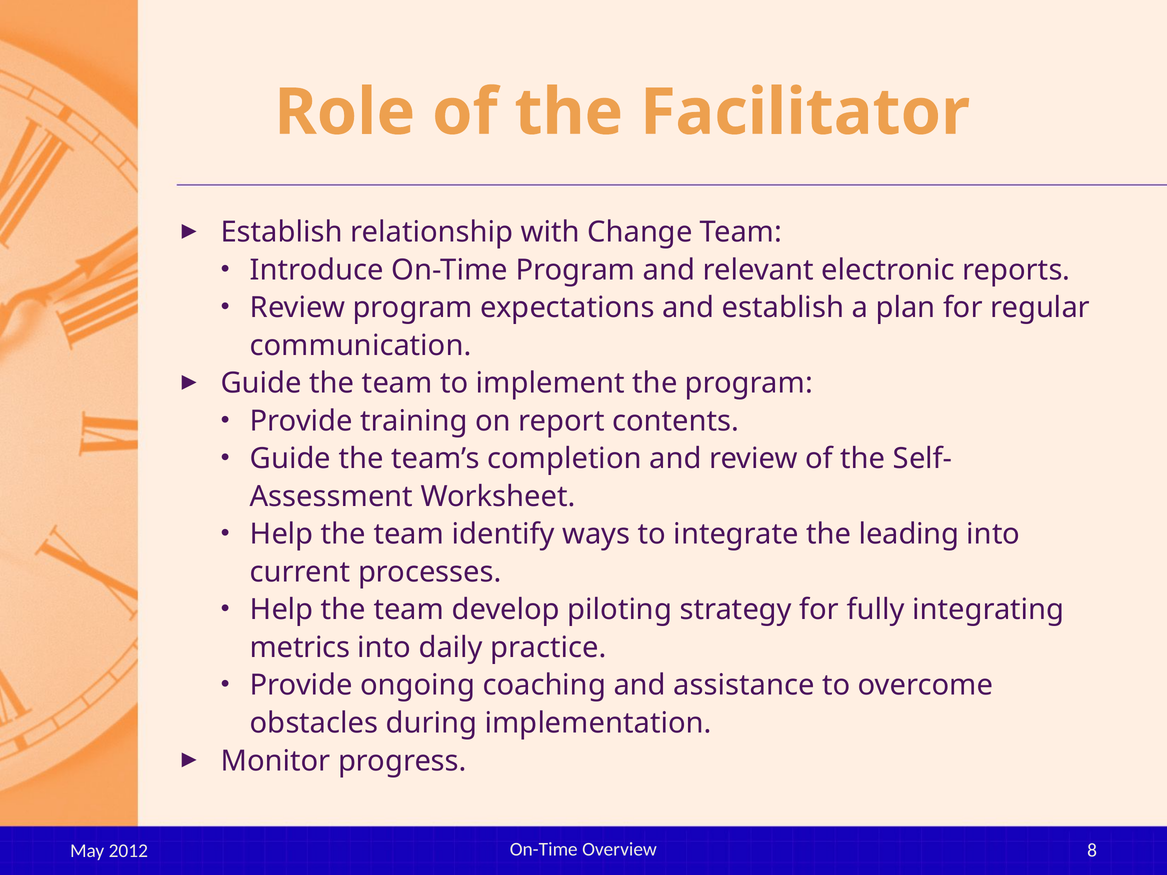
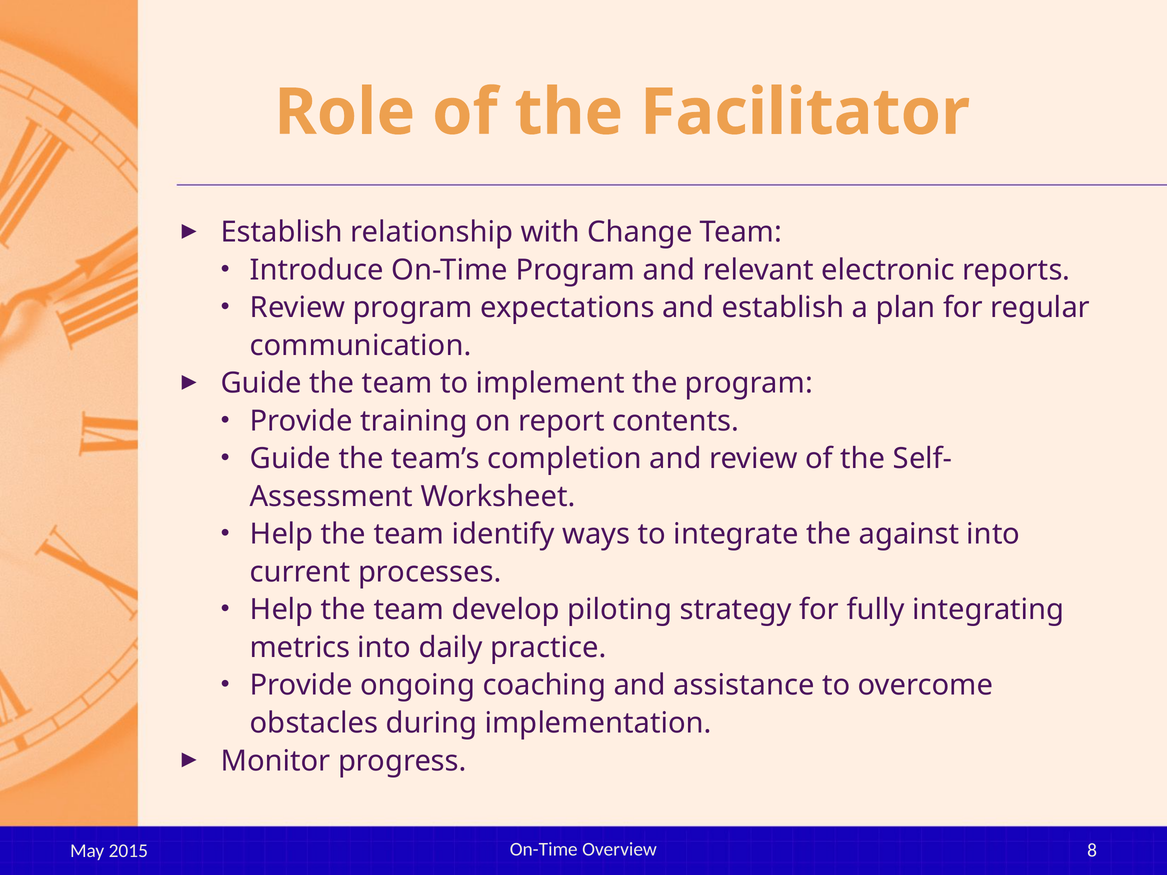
leading: leading -> against (909, 534)
2012: 2012 -> 2015 (128, 851)
